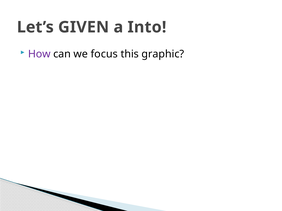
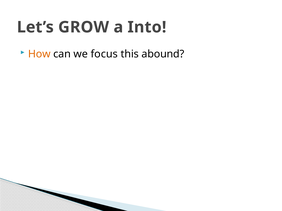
GIVEN: GIVEN -> GROW (84, 27)
How colour: purple -> orange (39, 54)
graphic: graphic -> abound (163, 54)
